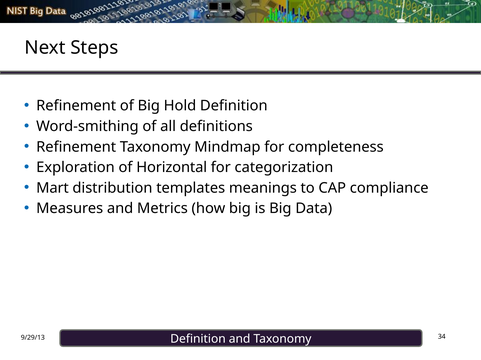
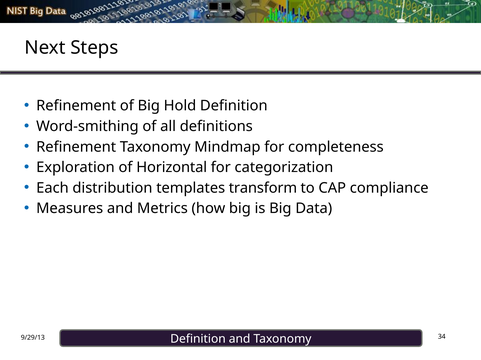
Mart: Mart -> Each (52, 188)
meanings: meanings -> transform (263, 188)
